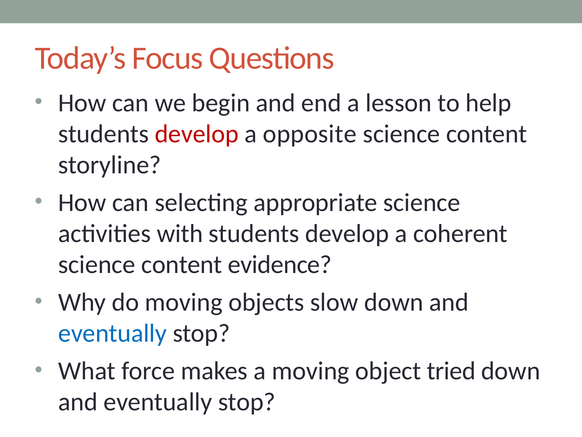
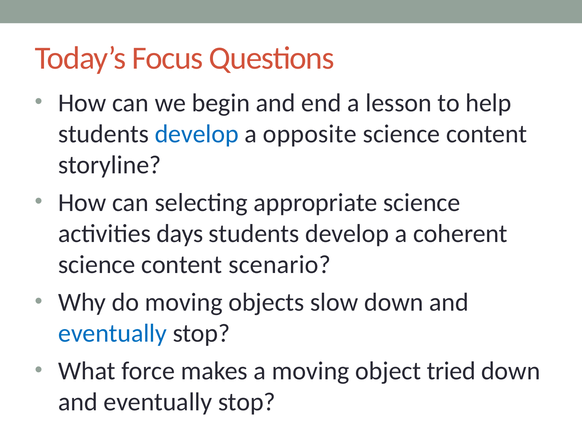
develop colour: red -> blue (197, 134)
with: with -> days (180, 233)
evidence: evidence -> scenario (280, 264)
